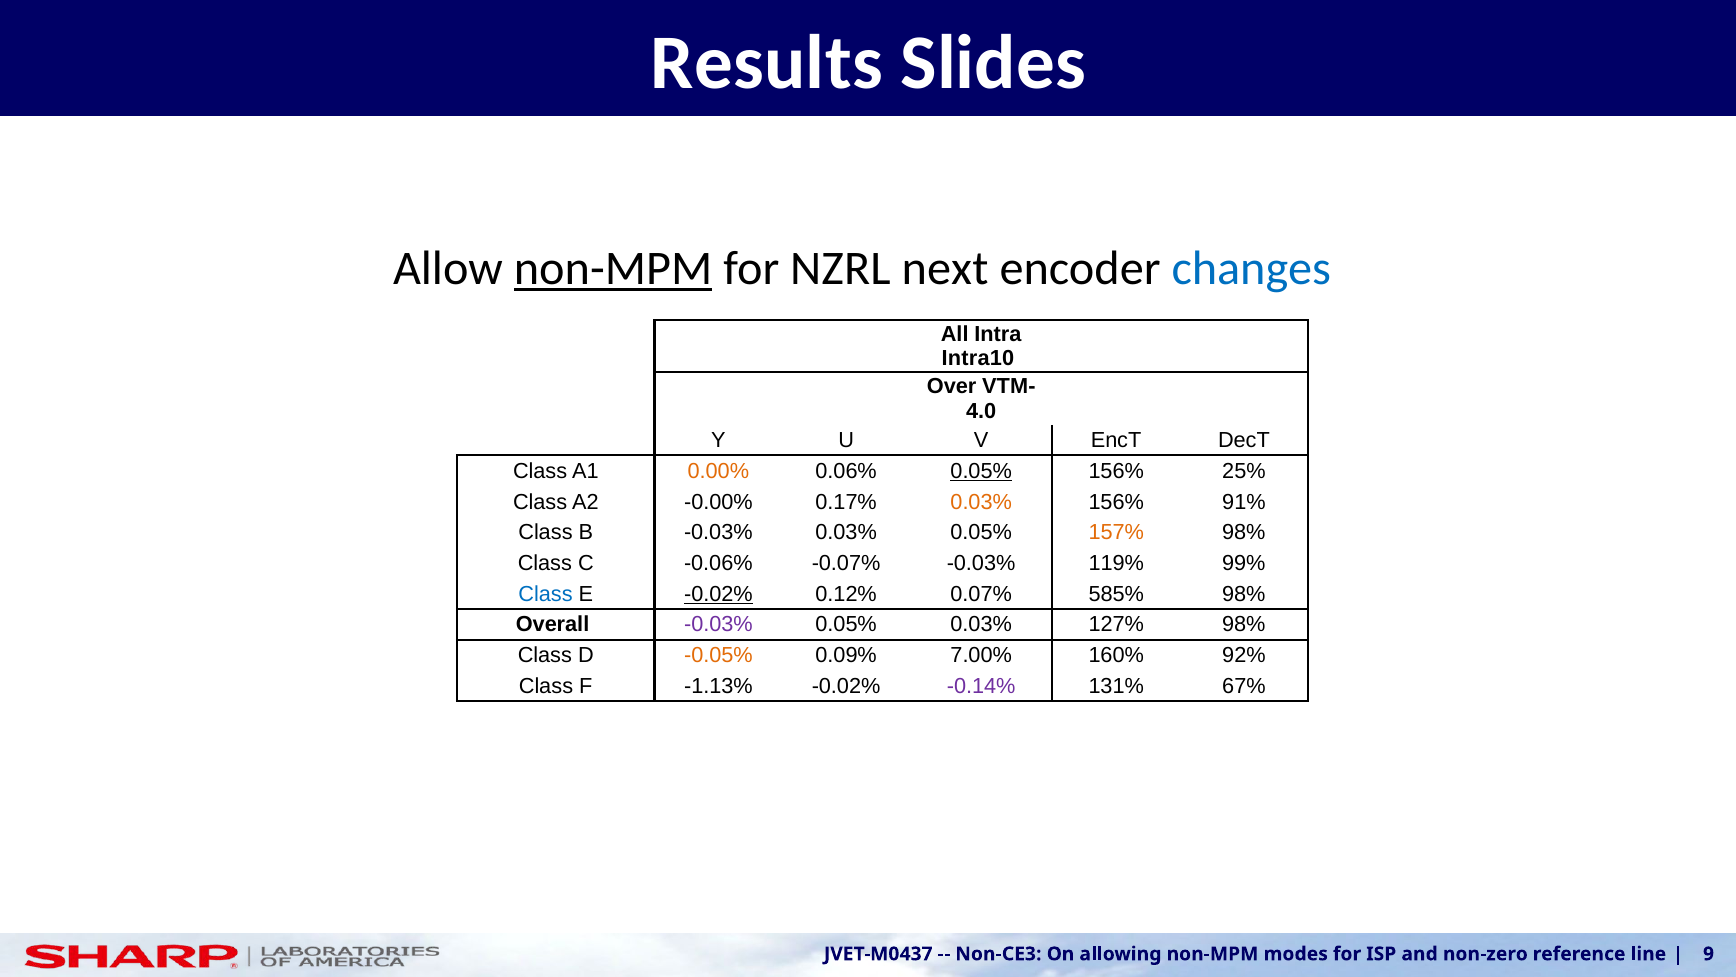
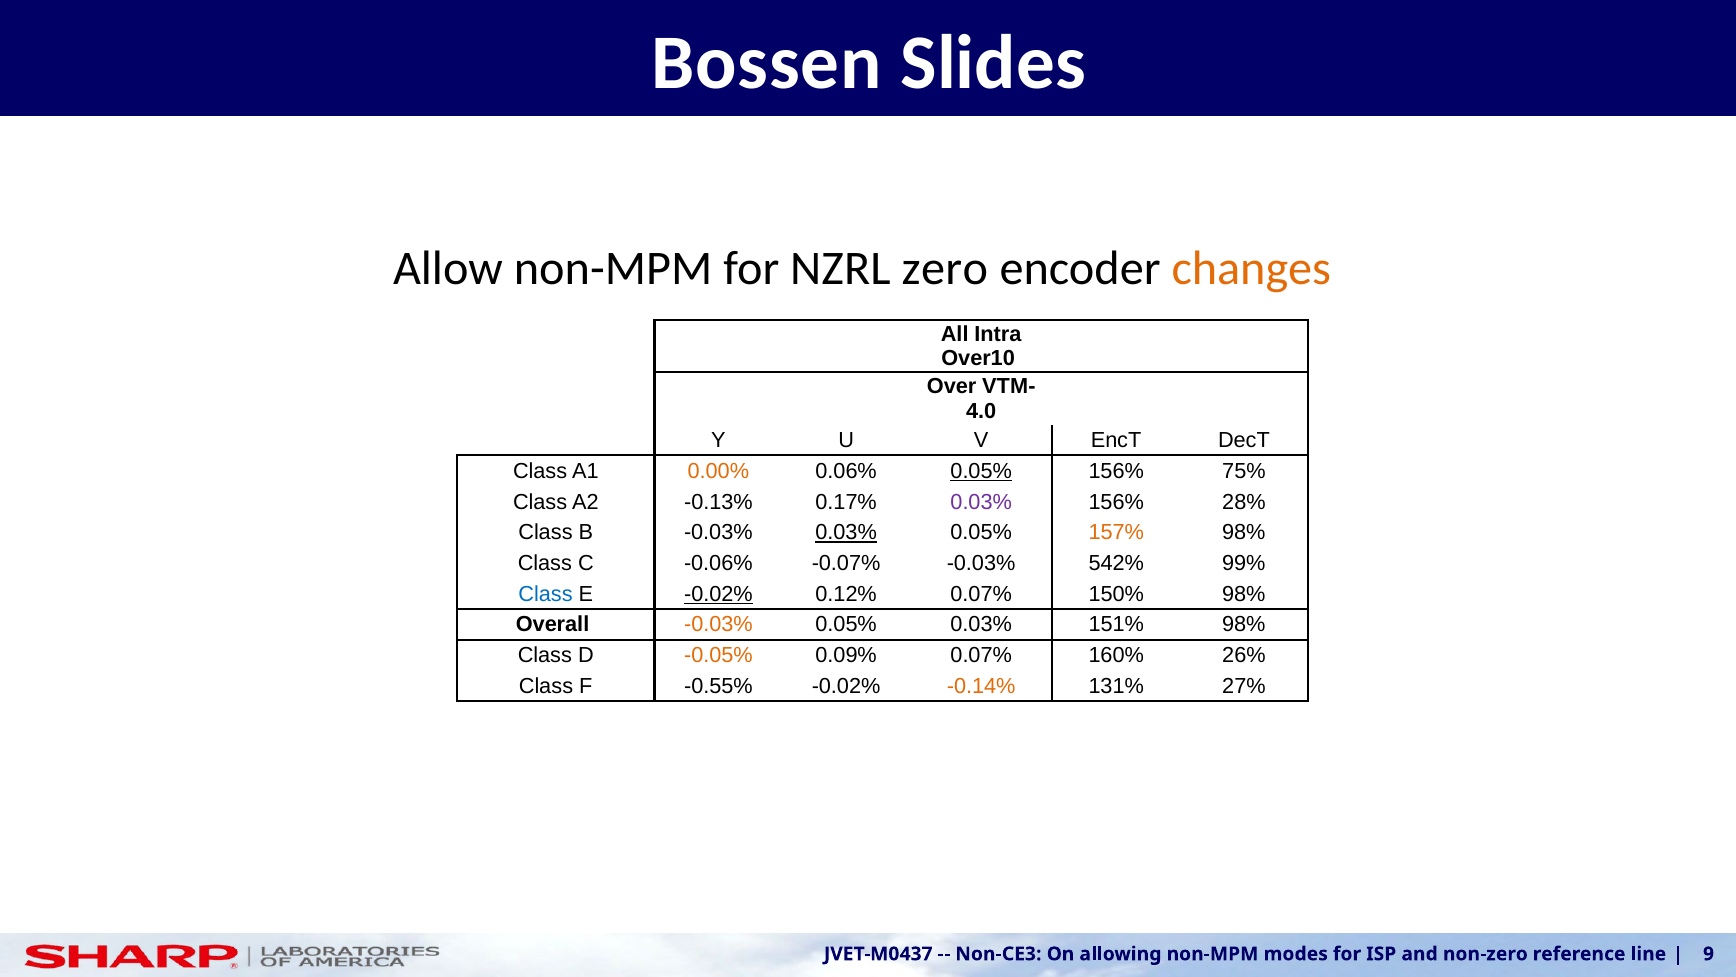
Results: Results -> Bossen (766, 63)
non-MPM underline: present -> none (613, 269)
next: next -> zero (945, 269)
changes colour: blue -> orange (1251, 269)
Intra10: Intra10 -> Over10 (978, 359)
25%: 25% -> 75% (1244, 471)
-0.00%: -0.00% -> -0.13% (718, 502)
0.03% colour: orange -> purple (981, 502)
91%: 91% -> 28% (1244, 502)
0.03% underline: none -> present (846, 532)
119%: 119% -> 542% (1116, 563)
585%: 585% -> 150% (1116, 594)
-0.03% colour: purple -> orange (718, 624)
127%: 127% -> 151% (1116, 624)
0.09% 7.00%: 7.00% -> 0.07% (981, 655)
92%: 92% -> 26% (1244, 655)
-1.13%: -1.13% -> -0.55% (718, 686)
-0.14% colour: purple -> orange (981, 686)
67%: 67% -> 27% (1244, 686)
